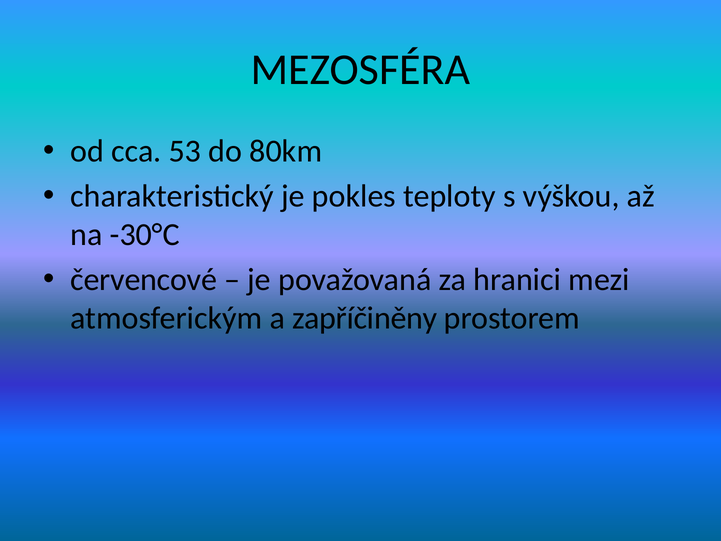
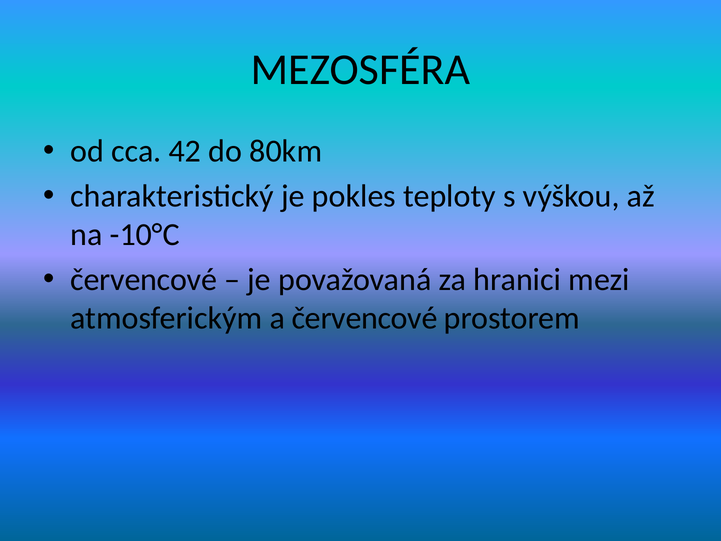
53: 53 -> 42 (185, 151)
-30°C: -30°C -> -10°C (145, 235)
a zapříčiněny: zapříčiněny -> červencové (365, 318)
